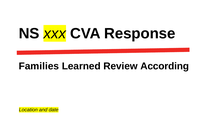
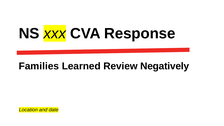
According: According -> Negatively (165, 66)
